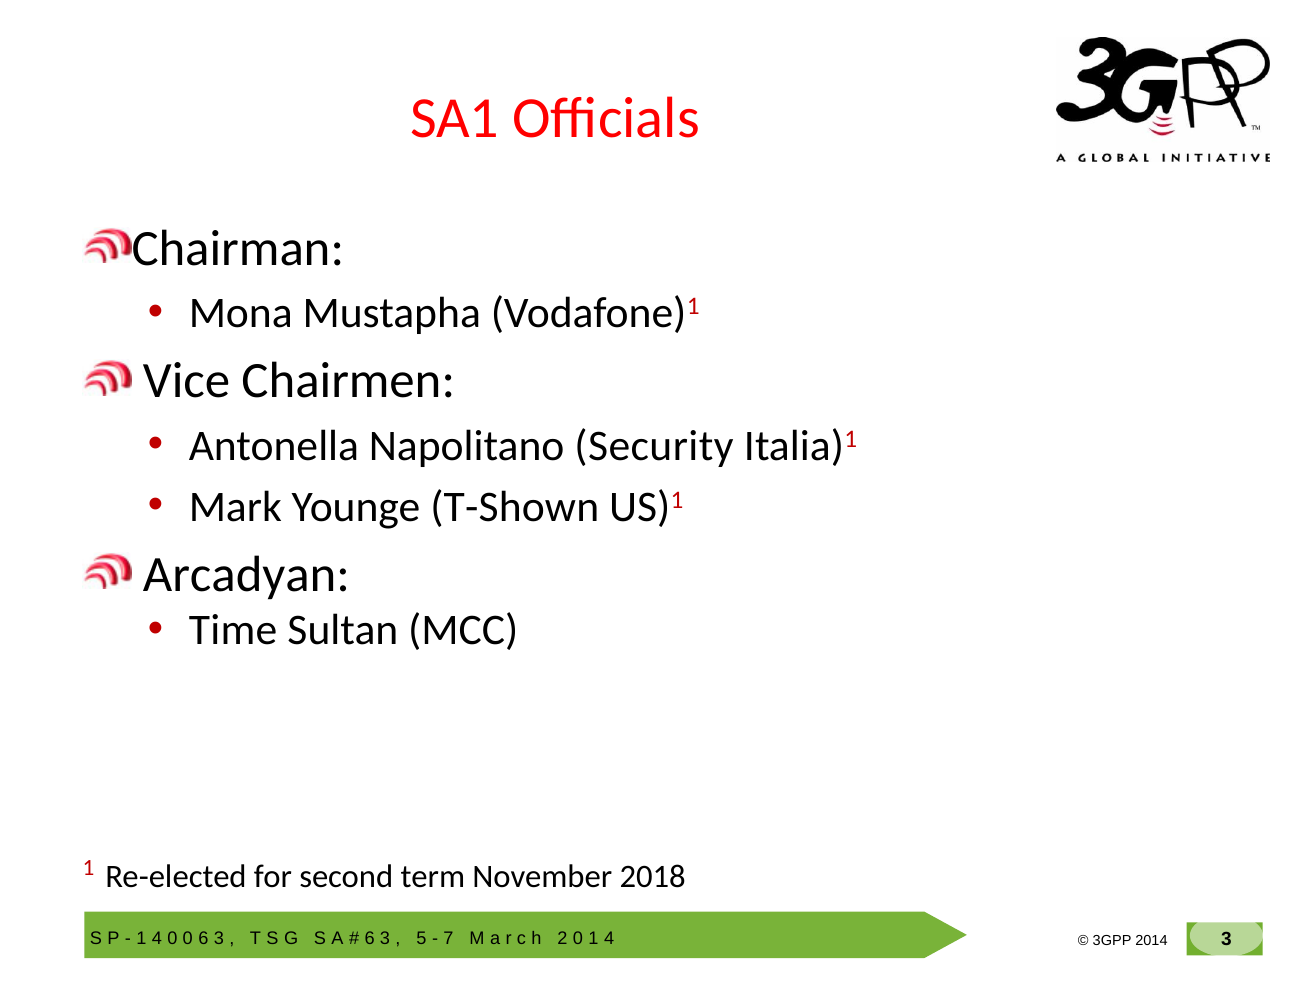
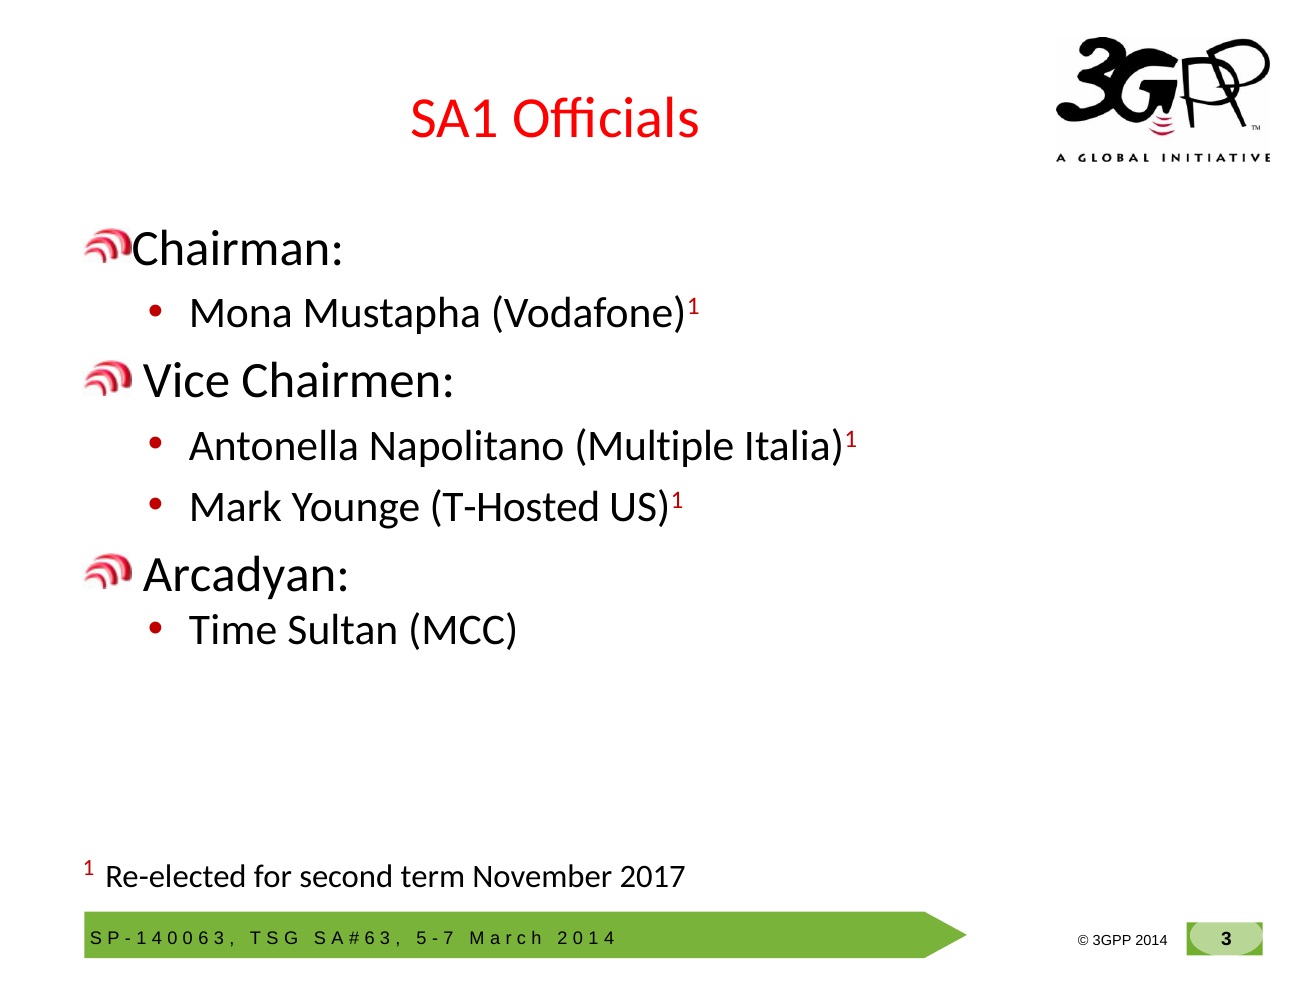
Security: Security -> Multiple (654, 446)
T-Shown: T-Shown -> T-Hosted (515, 507)
2018: 2018 -> 2017 (653, 877)
